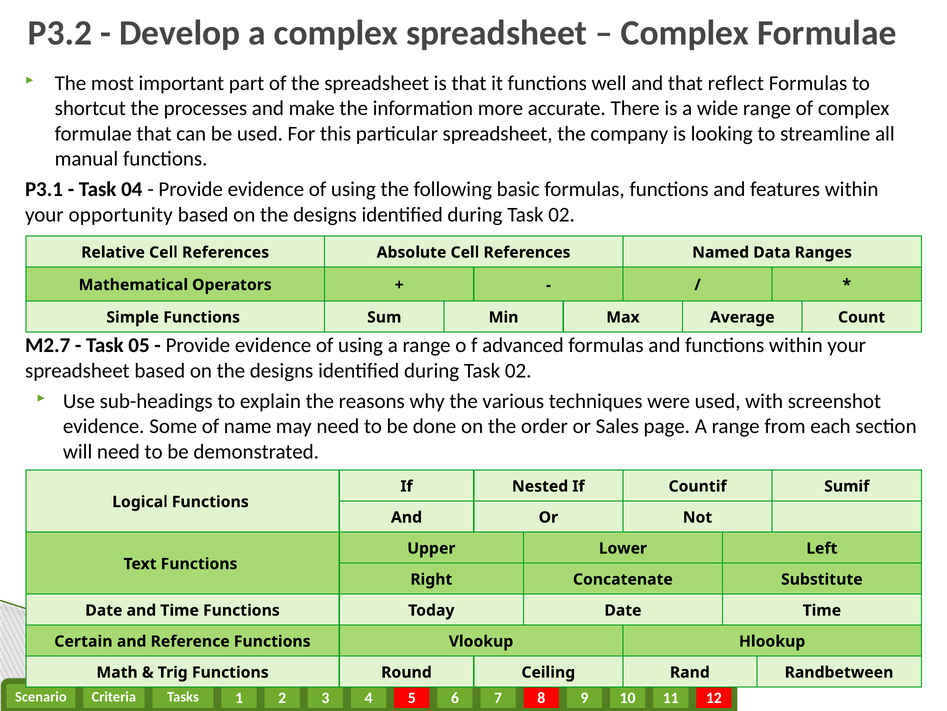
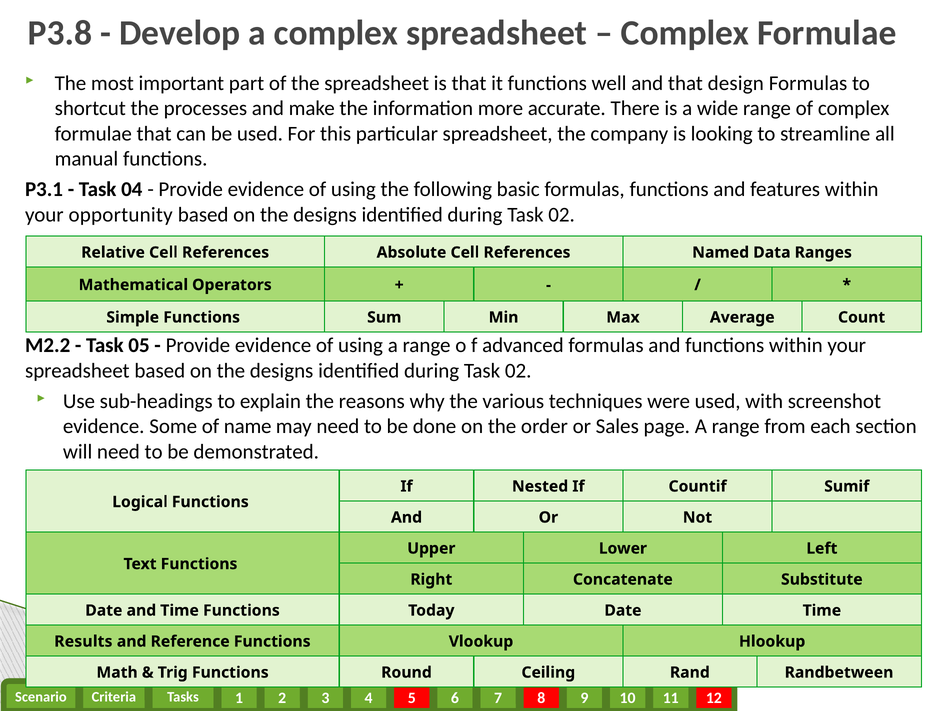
P3.2: P3.2 -> P3.8 (60, 33)
reflect: reflect -> design (736, 83)
M2.7: M2.7 -> M2.2 (48, 345)
Certain: Certain -> Results (83, 641)
